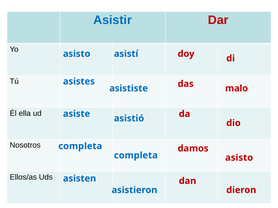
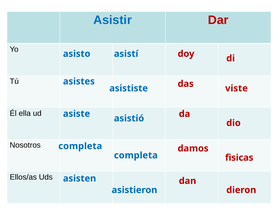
malo: malo -> viste (236, 89)
asisto: asisto -> fisicas (239, 158)
